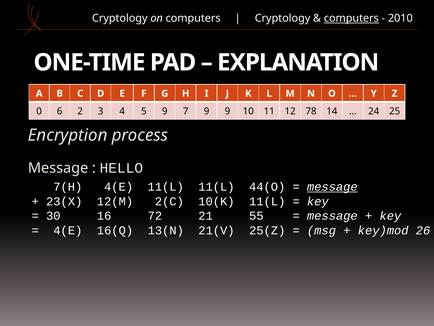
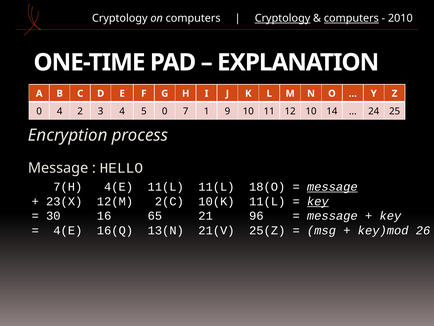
Cryptology underline: none -> present (283, 18)
0 6: 6 -> 4 (60, 111)
5 9: 9 -> 0 (165, 111)
7 9: 9 -> 1 (207, 111)
12 78: 78 -> 10 (311, 111)
44(O: 44(O -> 18(O (267, 187)
key underline: none -> present (318, 201)
72: 72 -> 65 (155, 216)
55: 55 -> 96 (256, 216)
